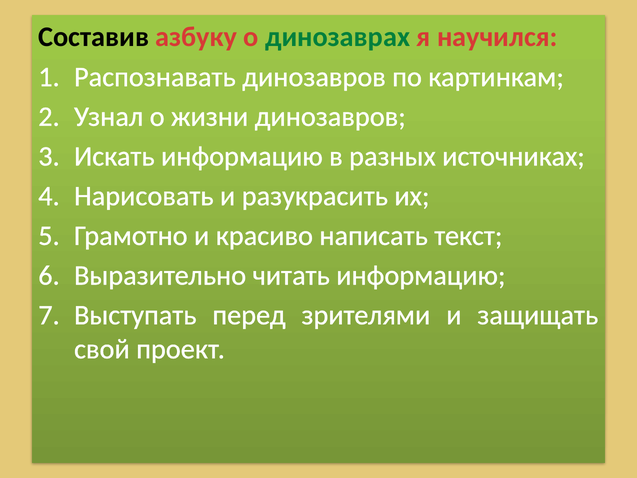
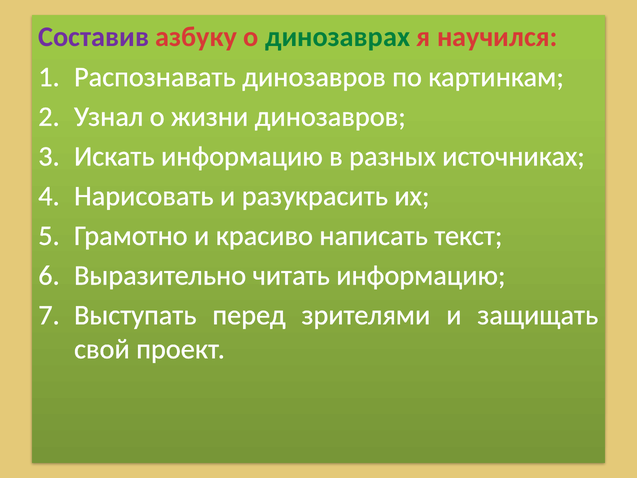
Составив colour: black -> purple (94, 37)
